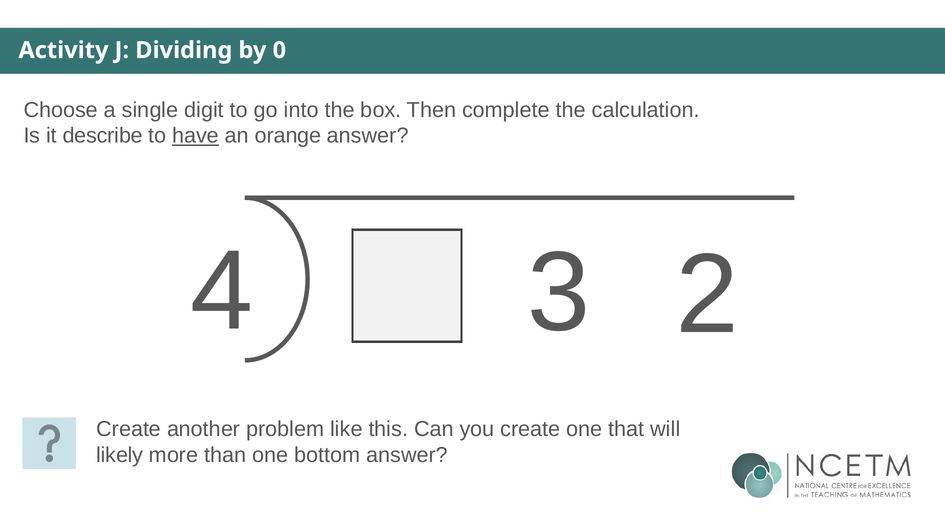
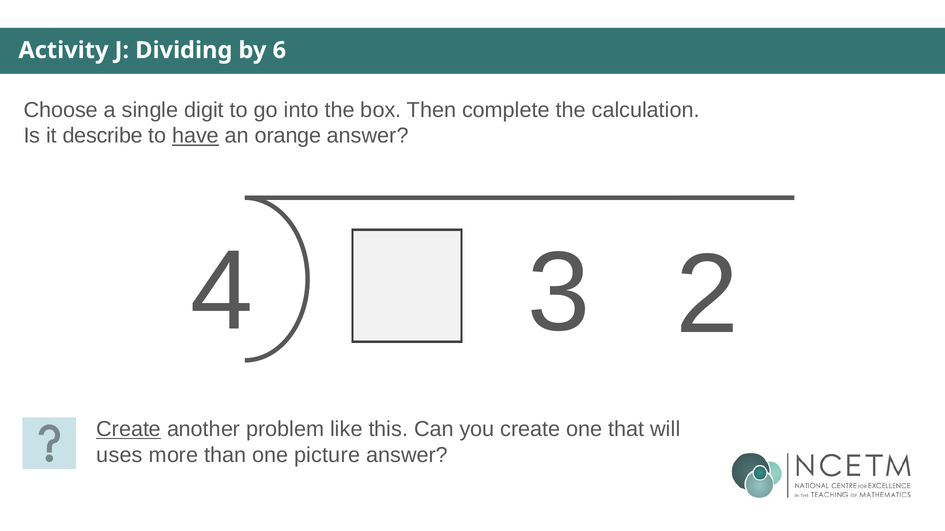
0: 0 -> 6 (279, 50)
Create underline: none -> present (129, 430)
likely: likely -> uses (120, 456)
bottom: bottom -> picture (327, 456)
